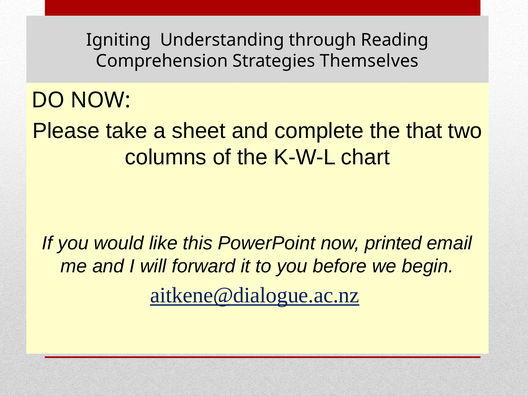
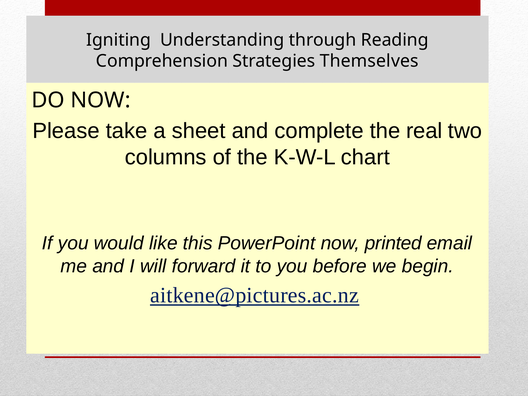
that: that -> real (424, 131)
aitkene@dialogue.ac.nz: aitkene@dialogue.ac.nz -> aitkene@pictures.ac.nz (255, 295)
